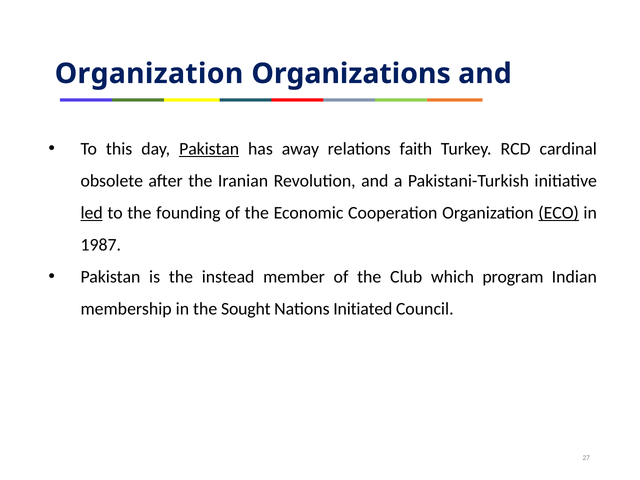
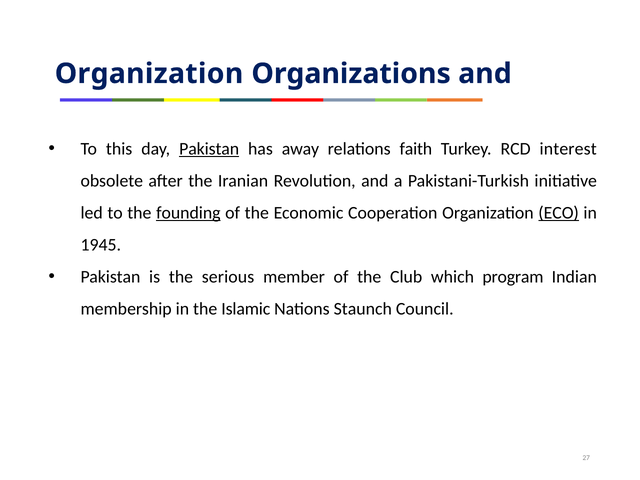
cardinal: cardinal -> interest (568, 149)
led underline: present -> none (92, 213)
founding underline: none -> present (188, 213)
1987: 1987 -> 1945 (101, 245)
instead: instead -> serious (228, 277)
Sought: Sought -> Islamic (246, 309)
Initiated: Initiated -> Staunch (363, 309)
